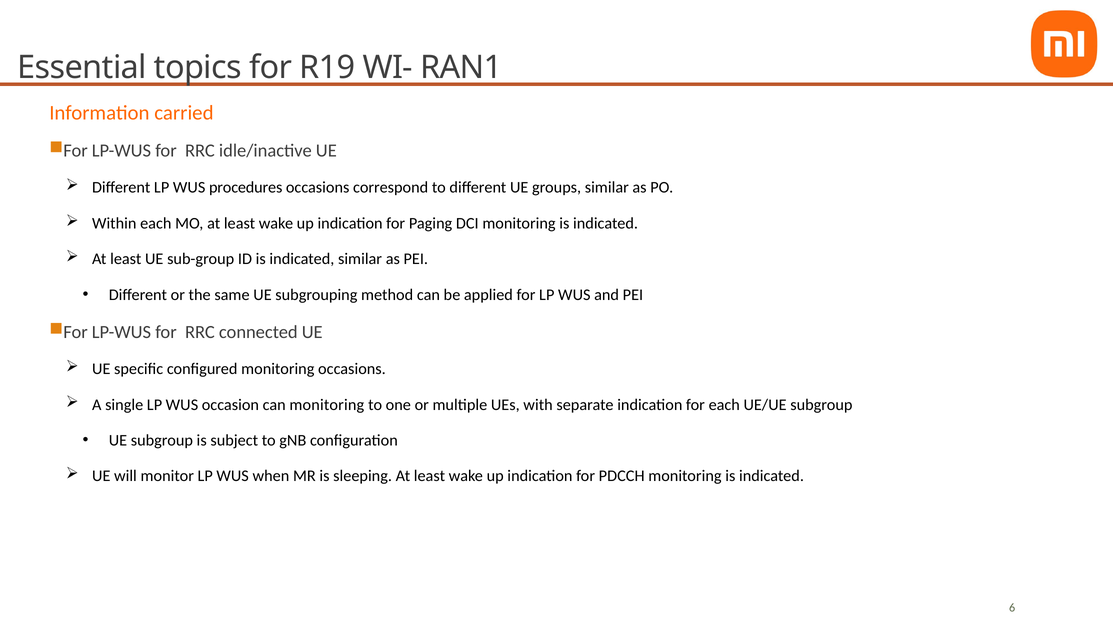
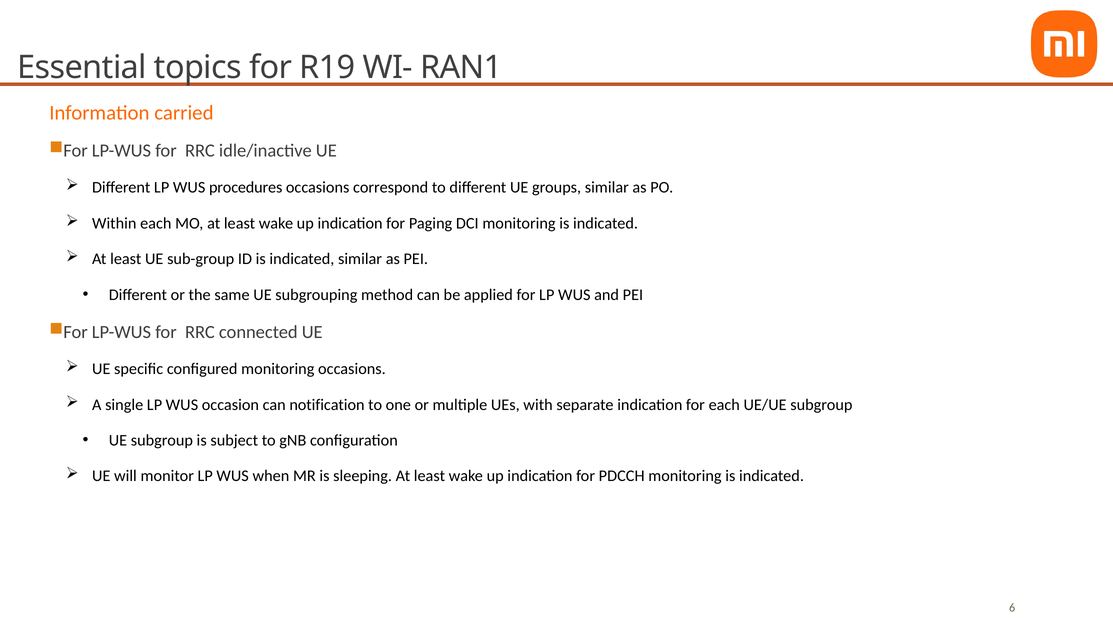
can monitoring: monitoring -> notification (327, 405)
